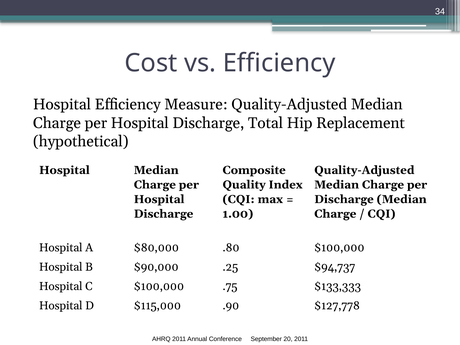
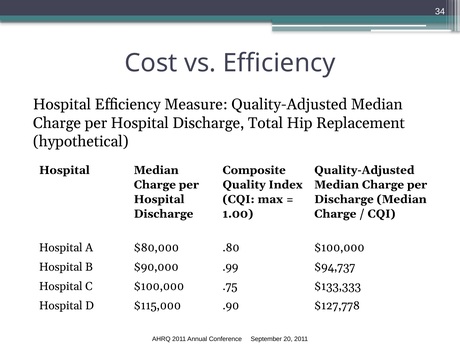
.25: .25 -> .99 (230, 267)
